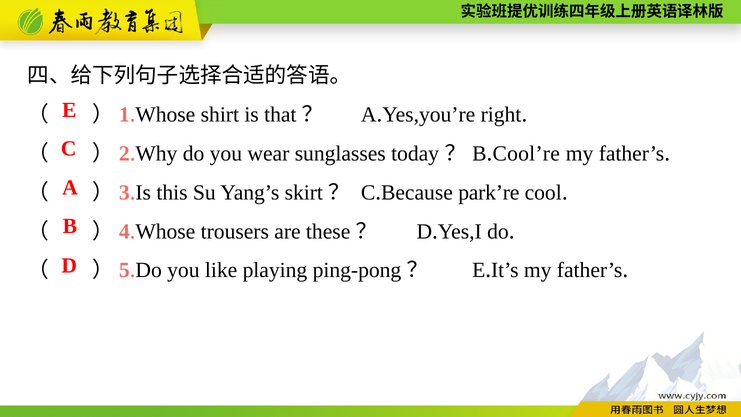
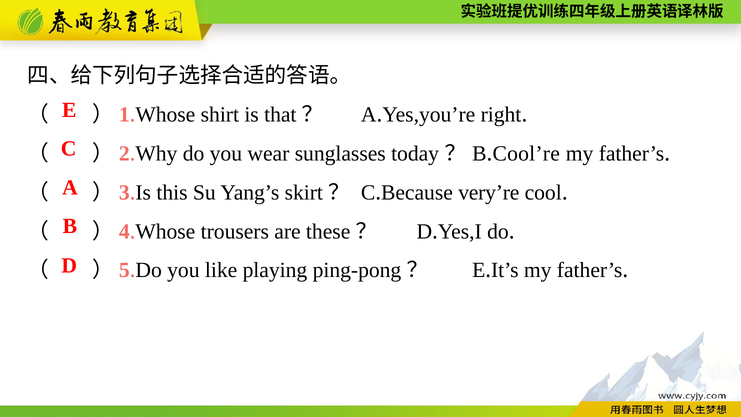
park’re: park’re -> very’re (489, 192)
